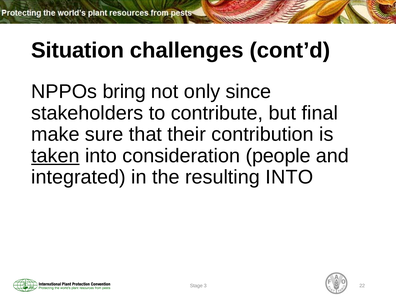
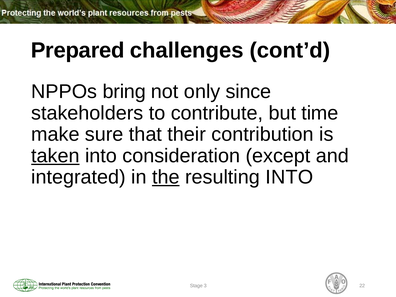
Situation: Situation -> Prepared (78, 50)
final: final -> time (320, 113)
people: people -> except (278, 156)
the underline: none -> present (166, 177)
